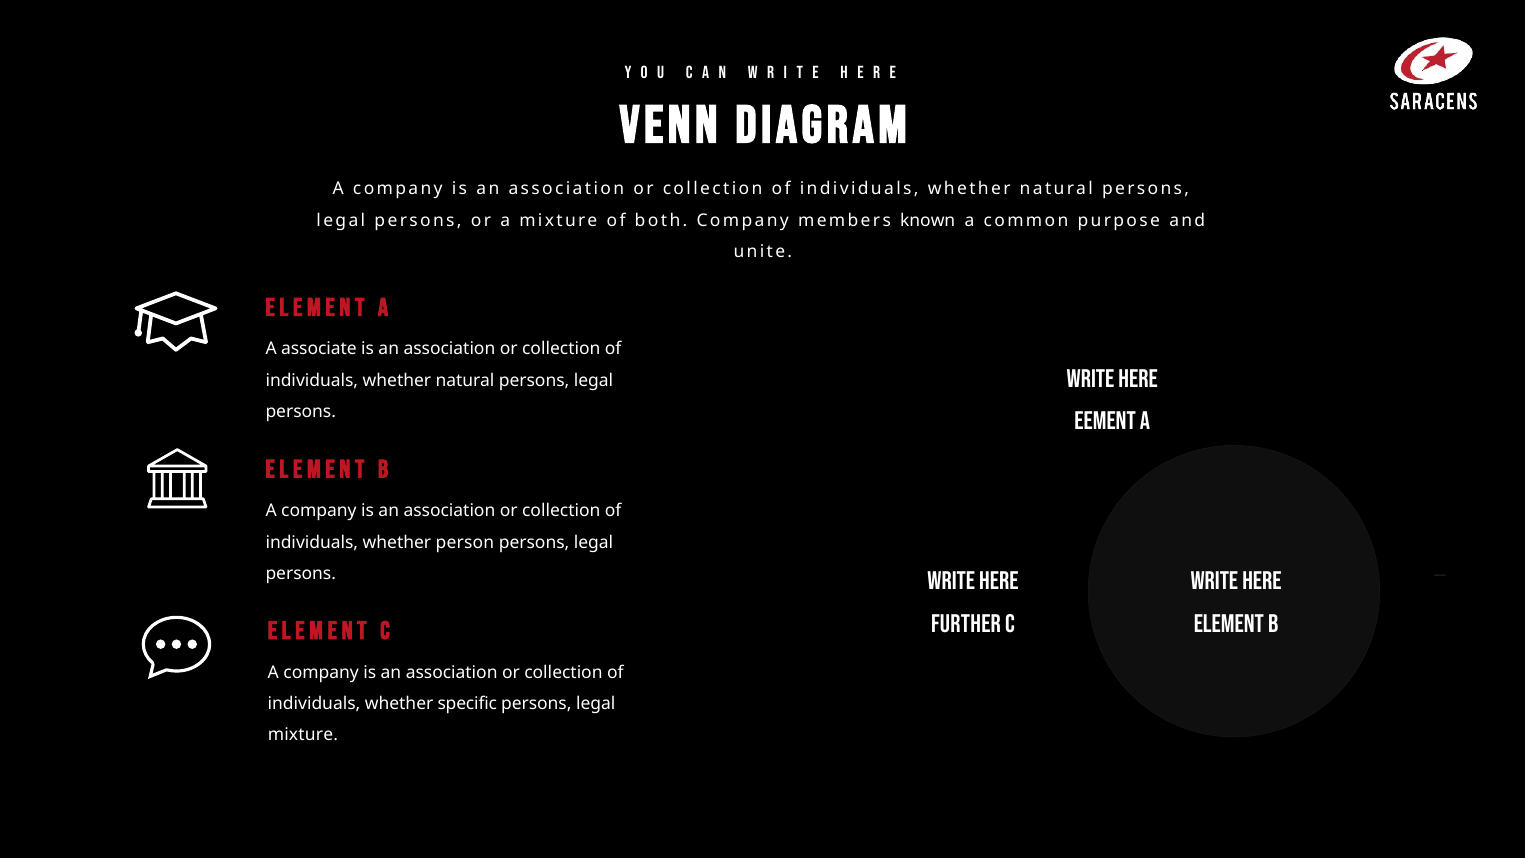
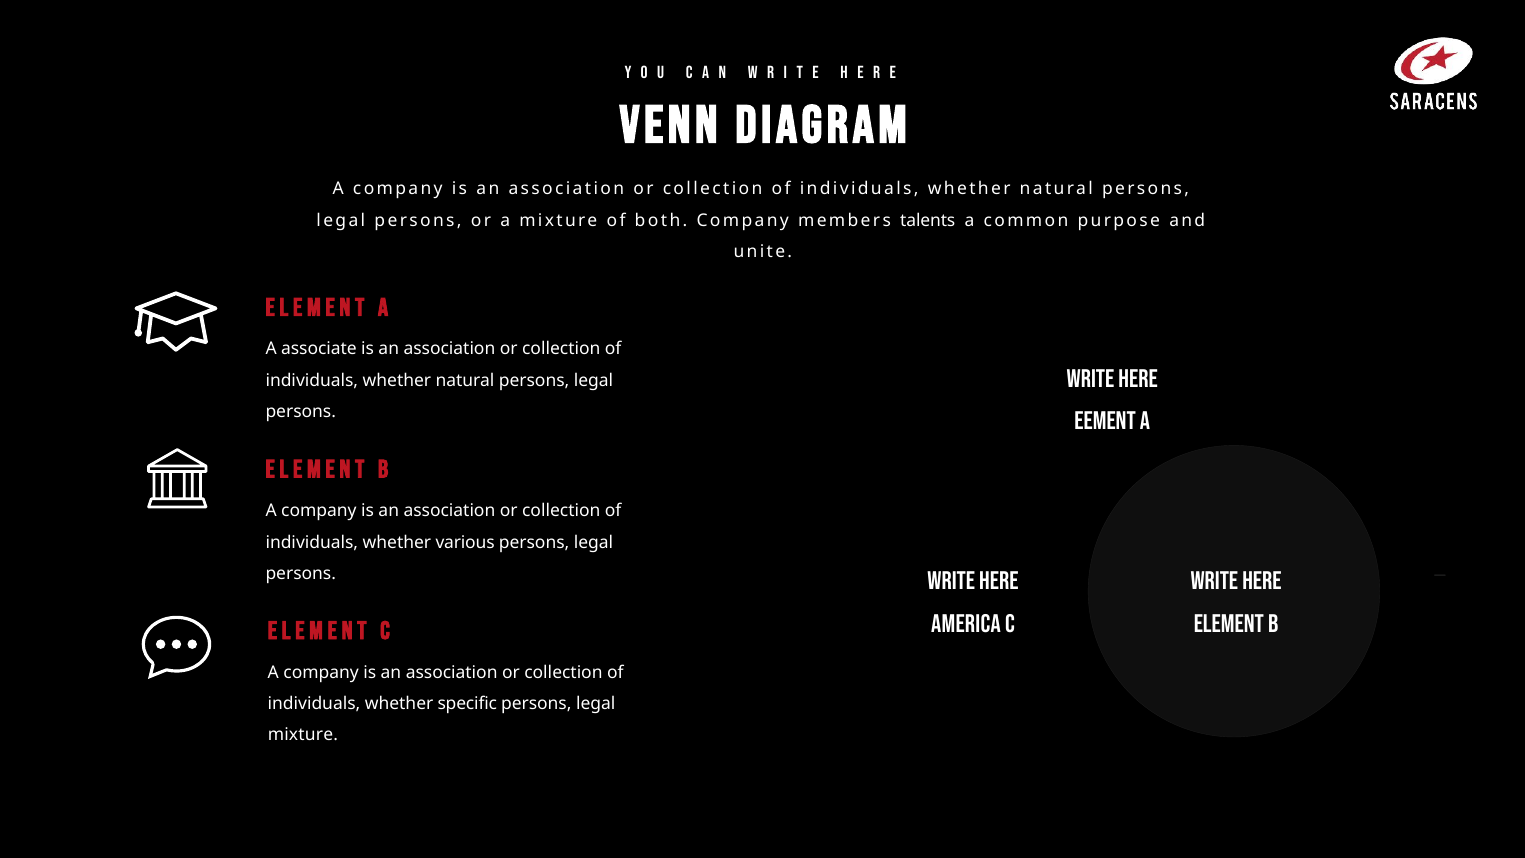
known: known -> talents (928, 220)
person: person -> various (465, 542)
FURTHER: FURTHER -> AMERICA (966, 624)
